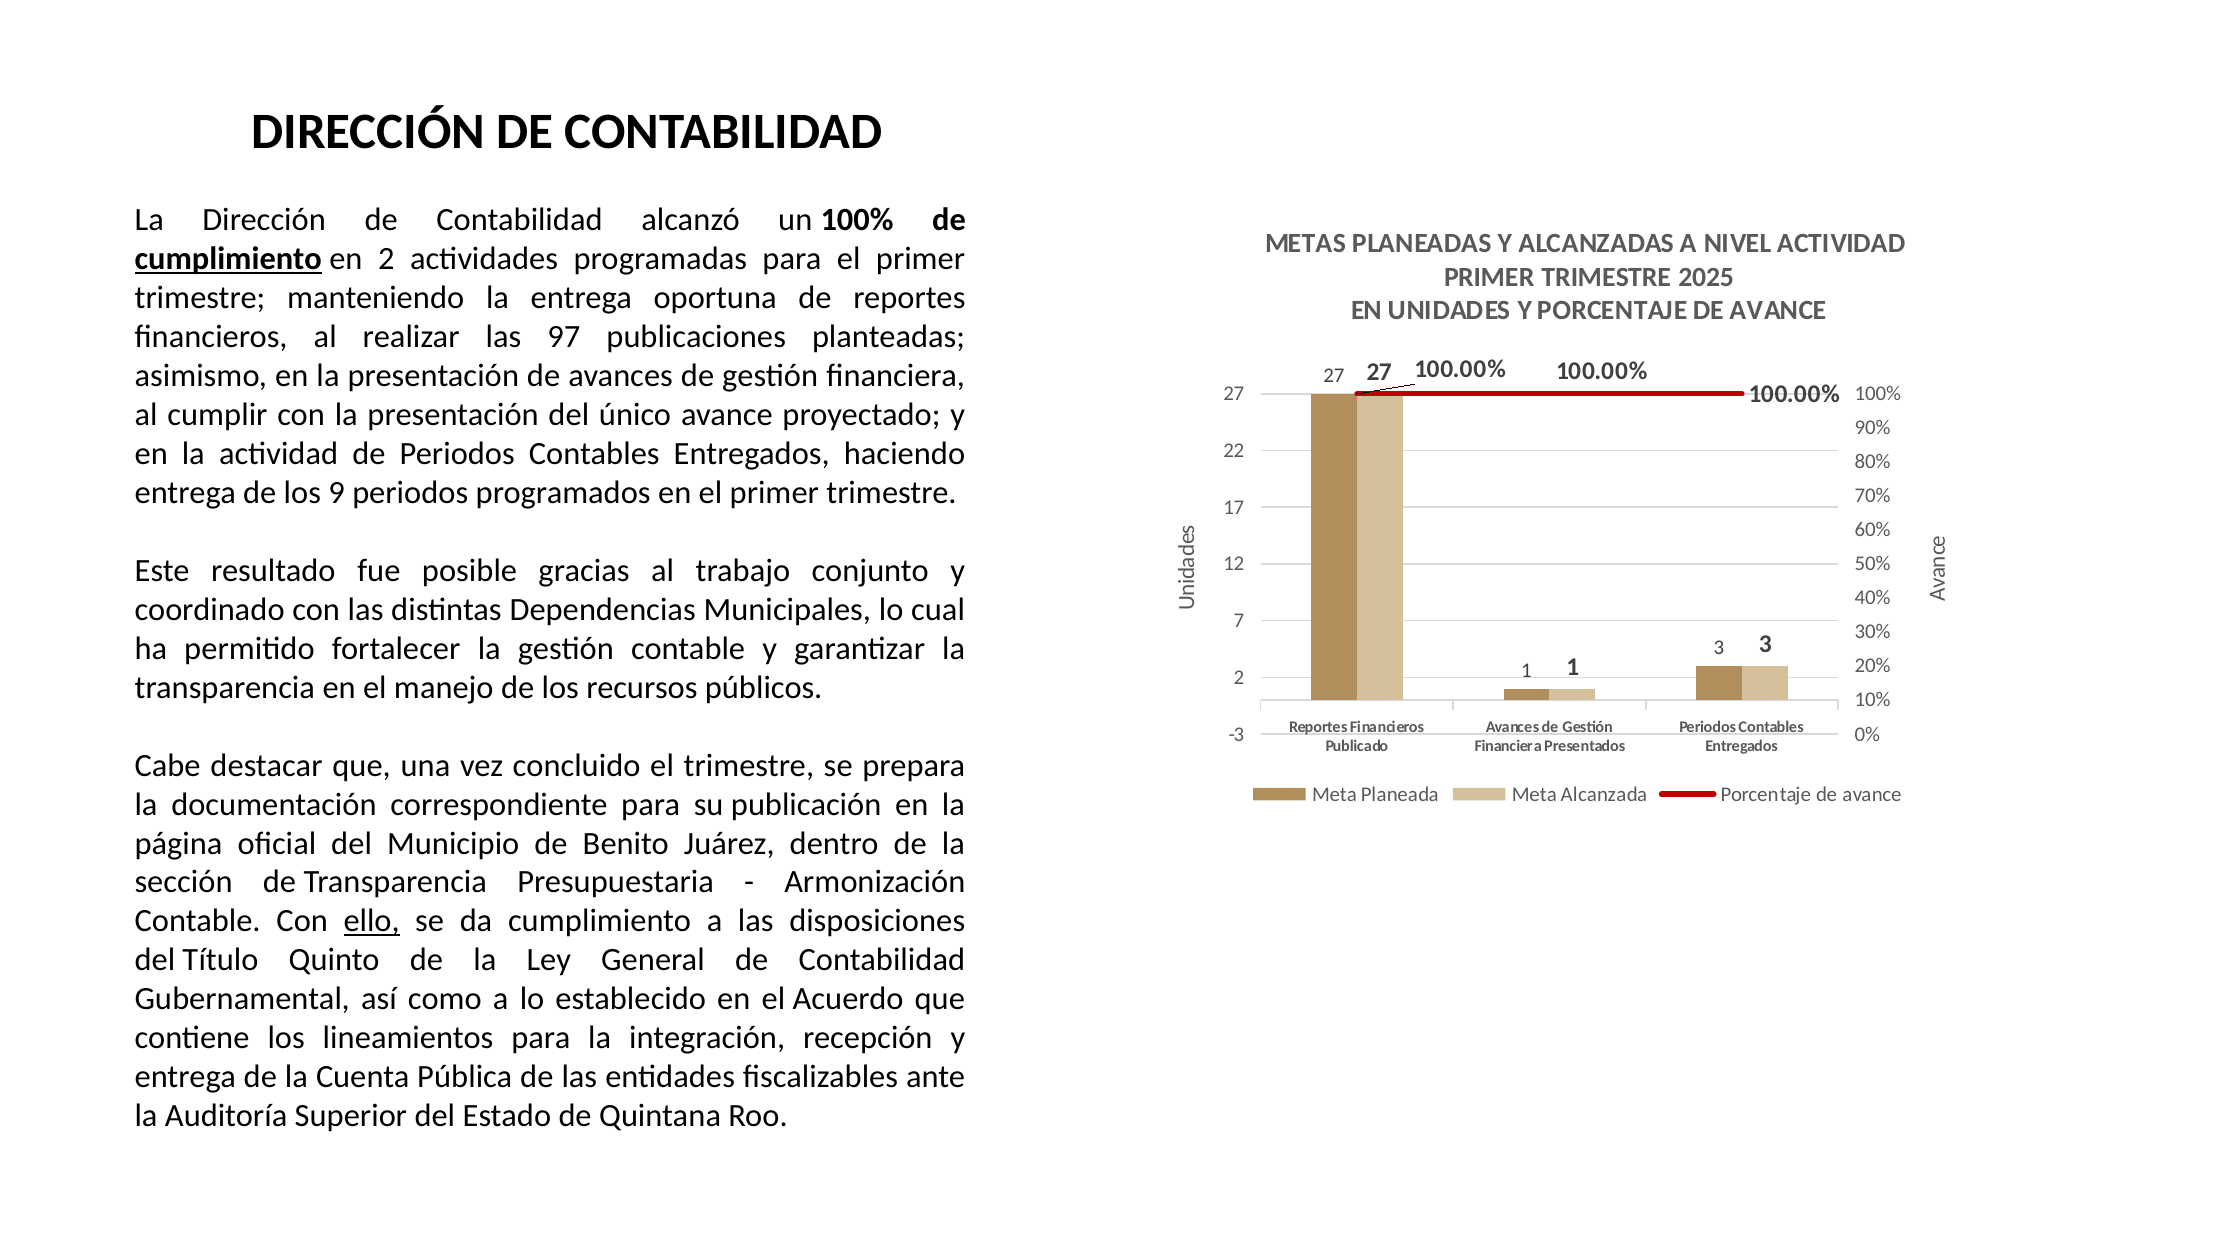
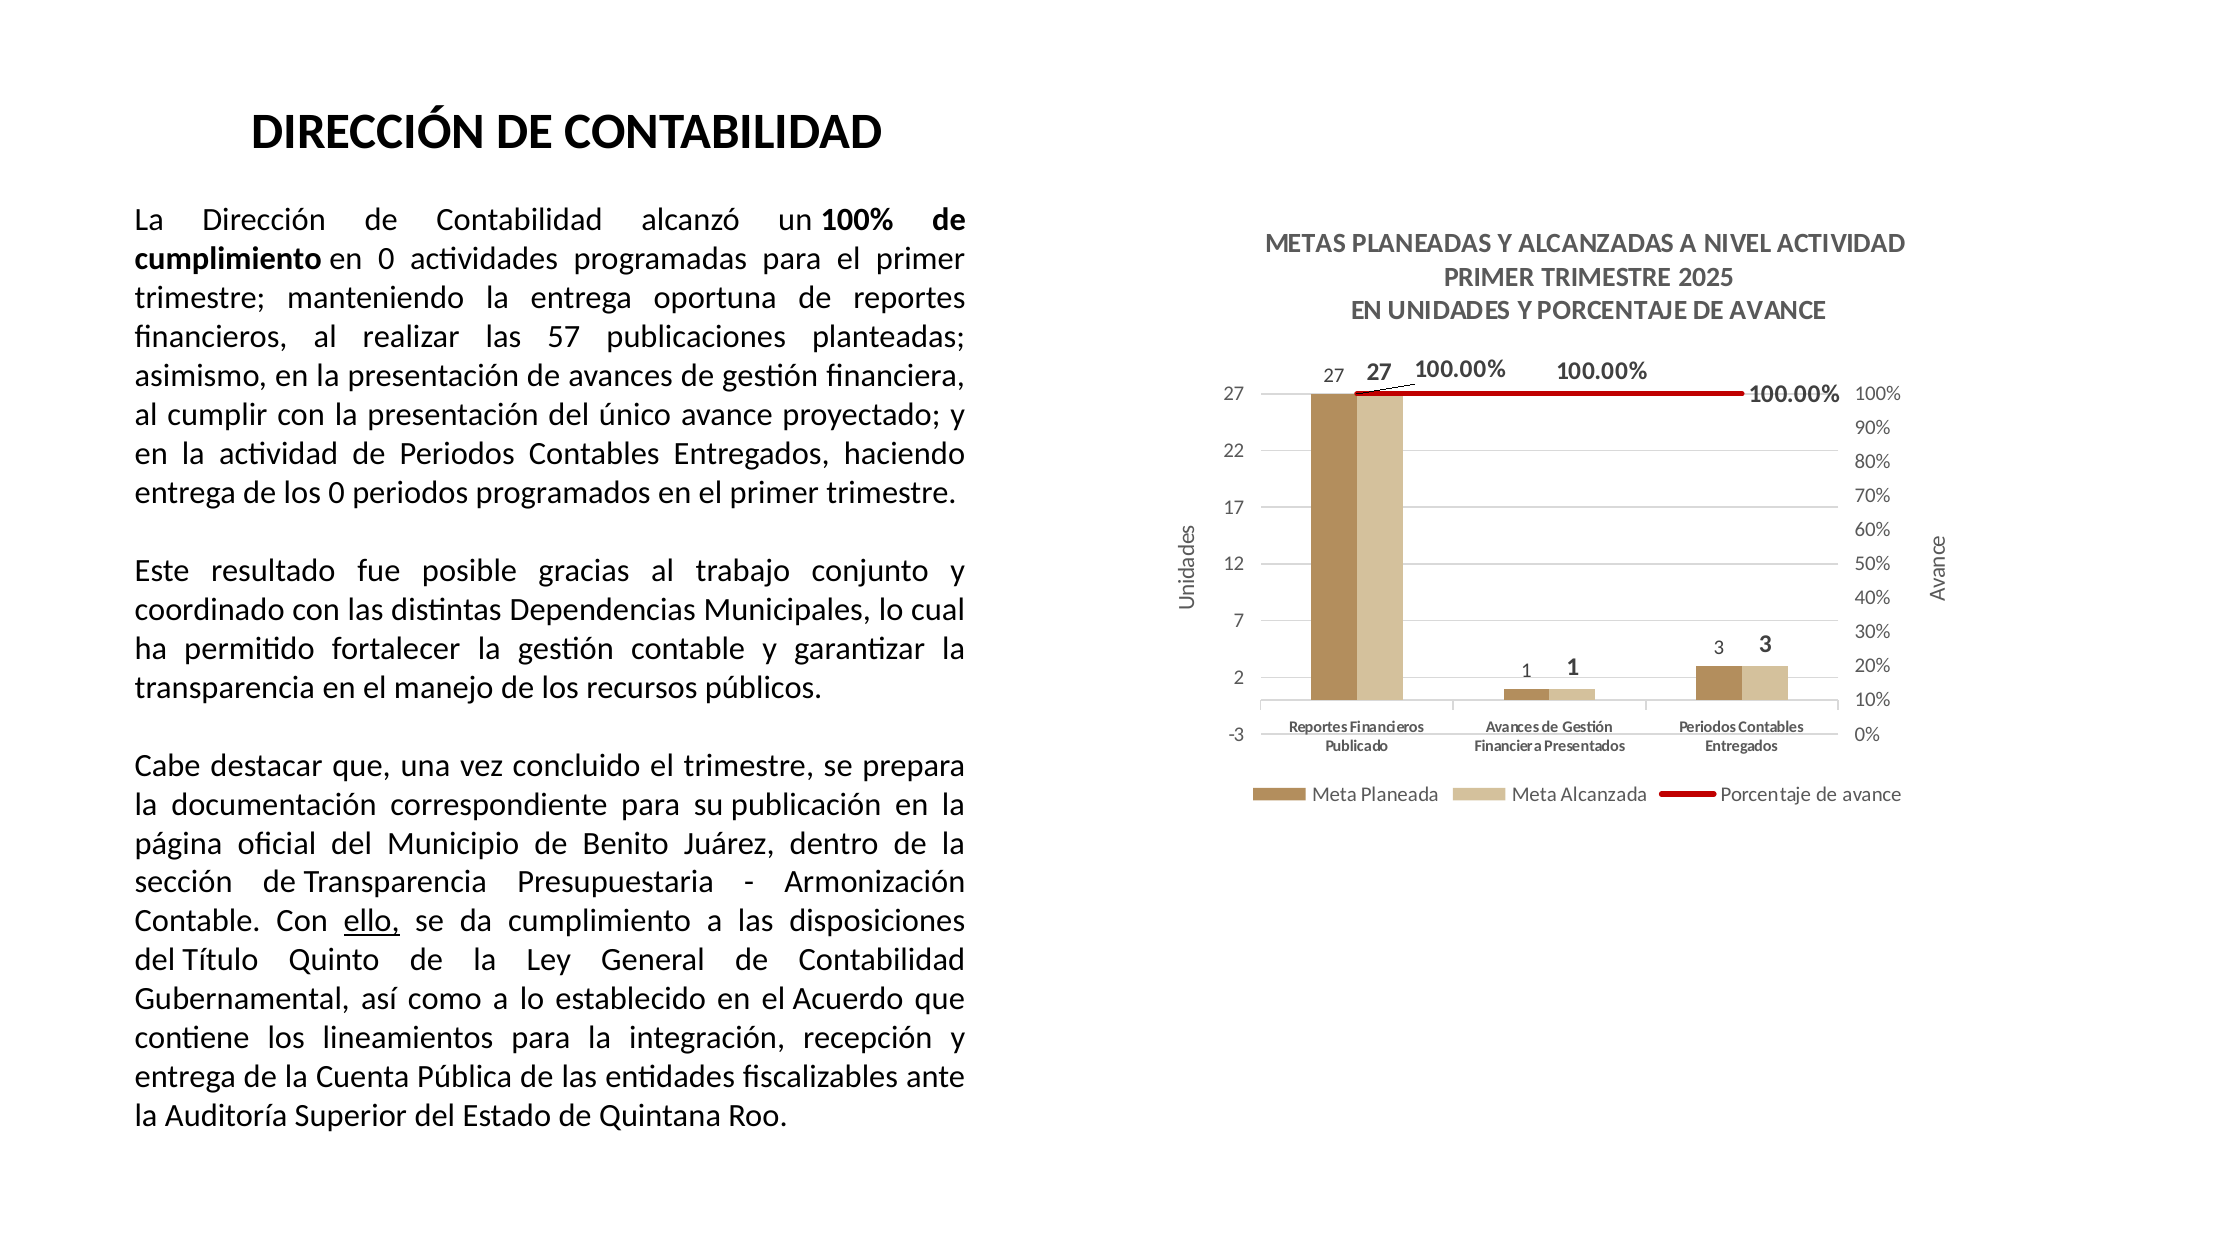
cumplimiento underline: present -> none (228, 259)
en 2: 2 -> 0 (386, 259)
97: 97 -> 57 (564, 337)
los 9: 9 -> 0 (337, 493)
